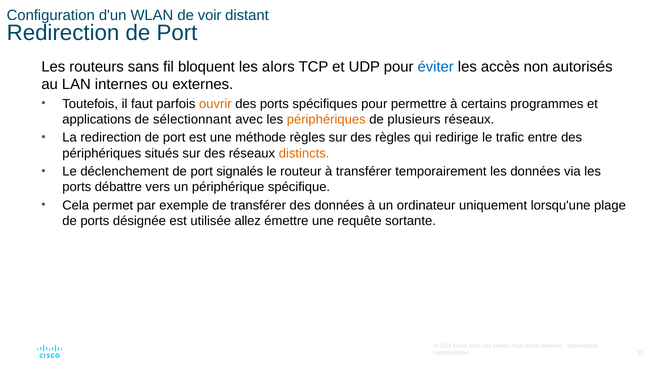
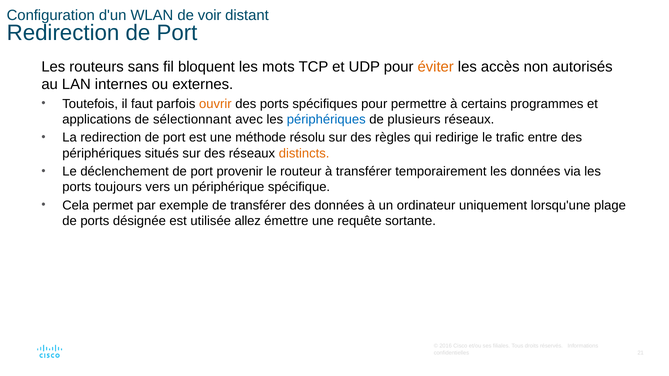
alors: alors -> mots (278, 67)
éviter colour: blue -> orange (436, 67)
périphériques colour: orange -> blue (326, 119)
méthode règles: règles -> résolu (307, 138)
signalés: signalés -> provenir (240, 172)
débattre: débattre -> toujours (118, 187)
